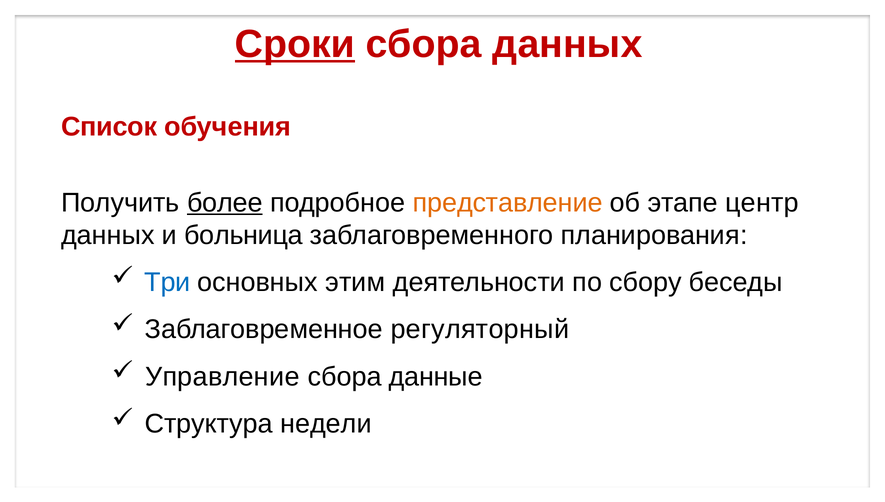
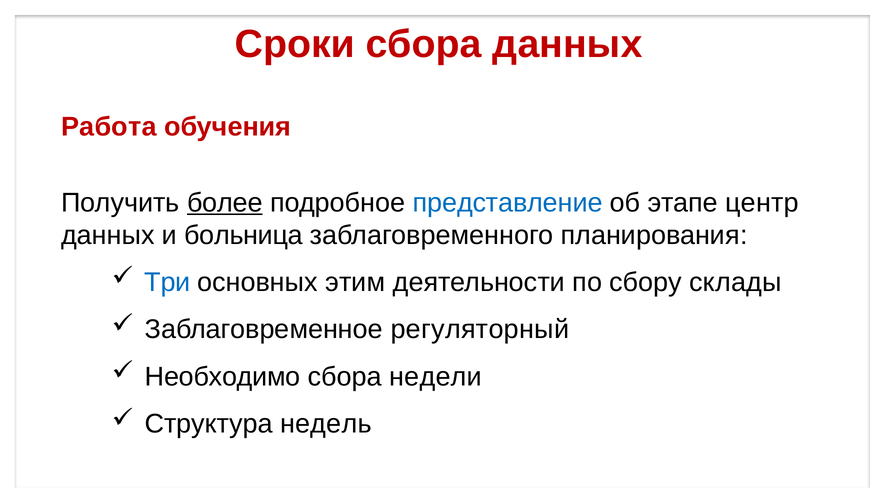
Сроки underline: present -> none (295, 44)
Список: Список -> Работа (109, 127)
представление colour: orange -> blue (508, 203)
беседы: беседы -> склады (736, 282)
Управление: Управление -> Необходимо (223, 377)
данные: данные -> недели (436, 377)
недели: недели -> недель (326, 424)
